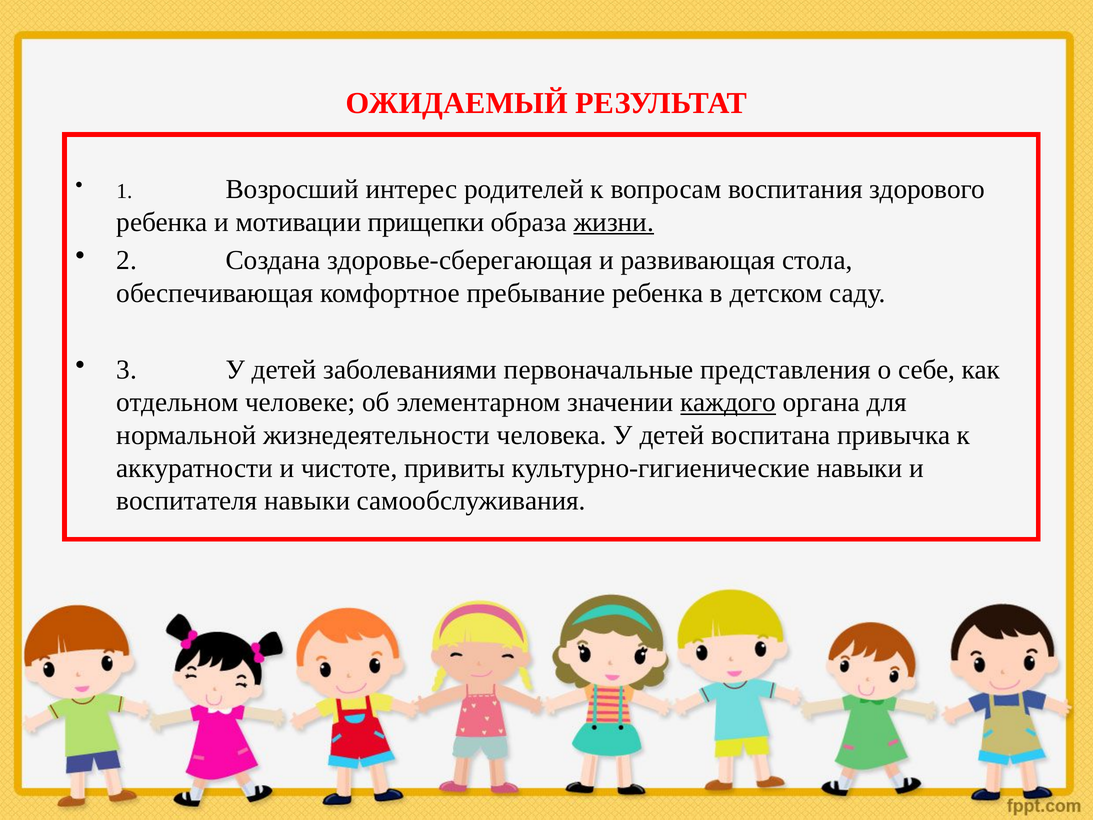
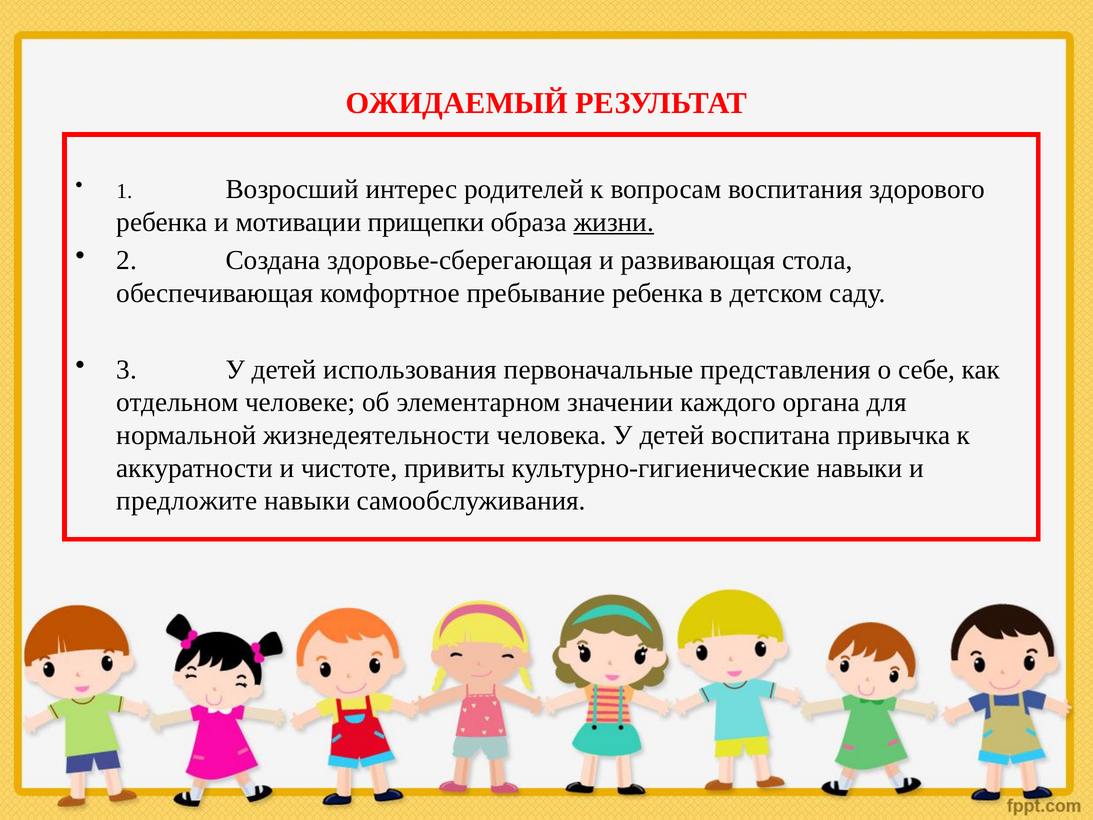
заболеваниями: заболеваниями -> использования (410, 370)
каждого underline: present -> none (728, 402)
воспитателя: воспитателя -> предложите (187, 501)
